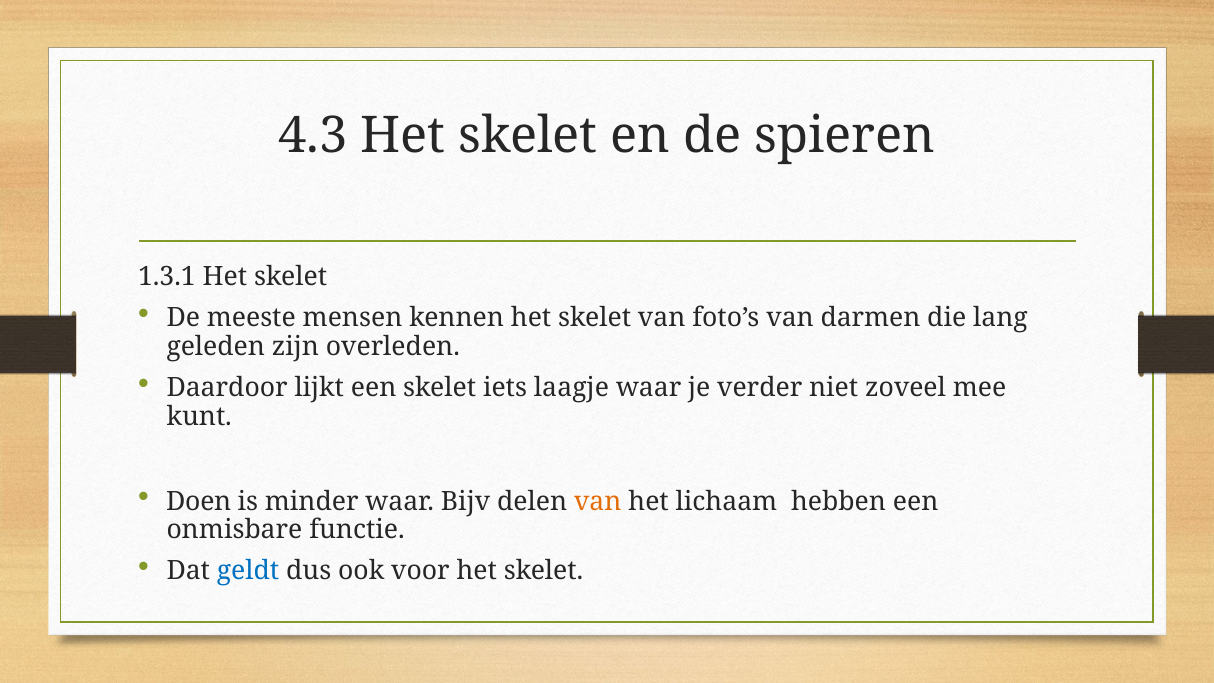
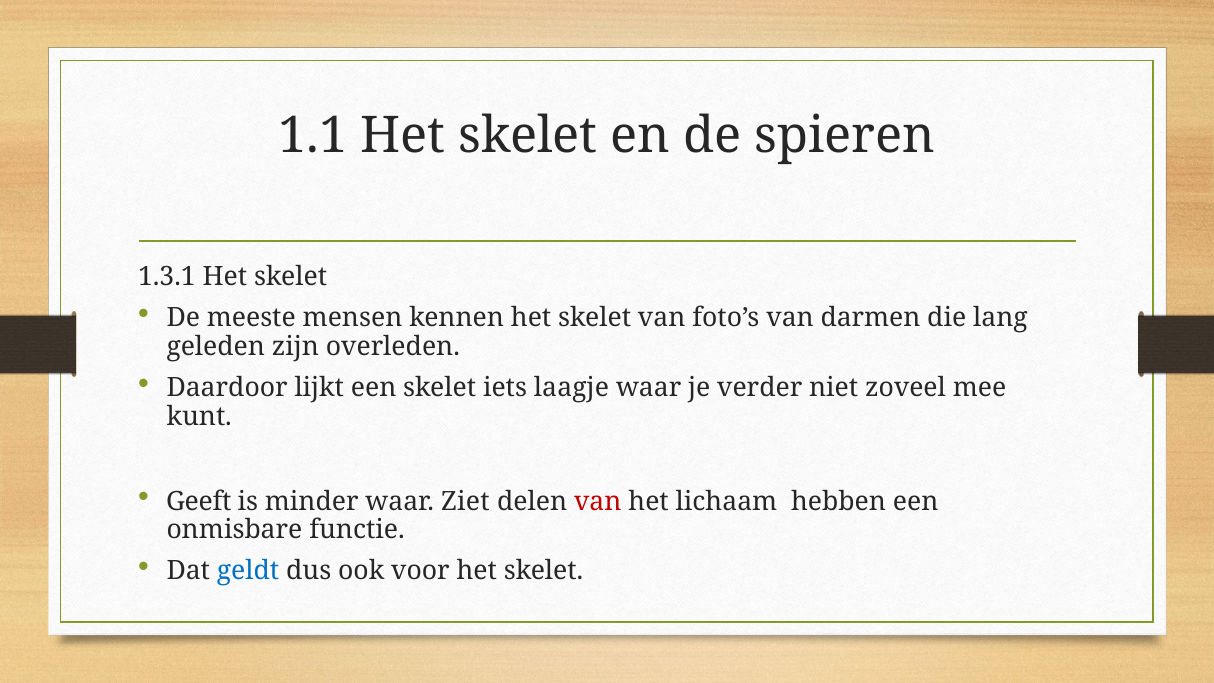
4.3: 4.3 -> 1.1 (313, 136)
Doen: Doen -> Geeft (199, 501)
Bijv: Bijv -> Ziet (465, 501)
van colour: orange -> red (598, 501)
